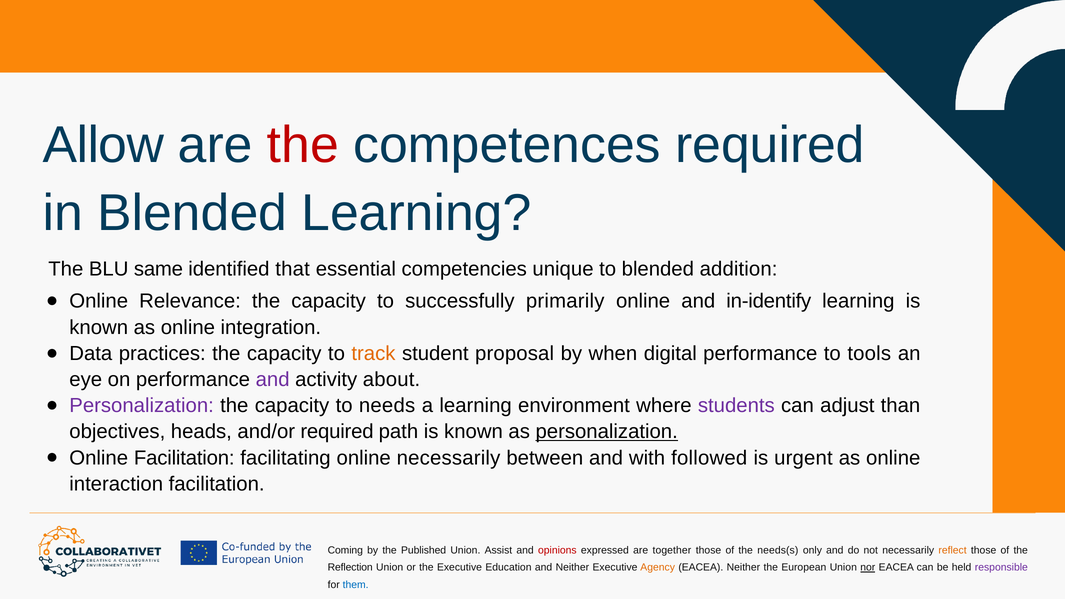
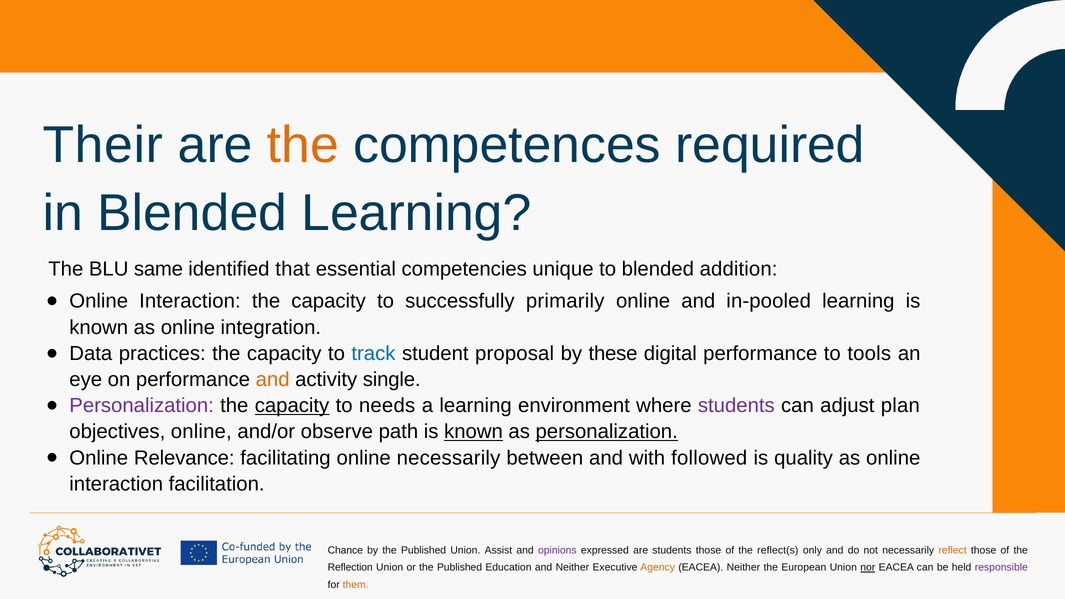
Allow: Allow -> Their (103, 145)
the colour: red -> orange (303, 145)
Relevance: Relevance -> Interaction (190, 301)
in-identify: in-identify -> in-pooled (769, 301)
track colour: orange -> blue (373, 354)
when: when -> these (613, 354)
and colour: purple -> orange (273, 380)
about: about -> single (392, 380)
capacity underline: none -> present (292, 406)
than: than -> plan (900, 406)
objectives heads: heads -> online (201, 432)
and/or required: required -> observe (337, 432)
known underline: none -> present (473, 432)
Online Facilitation: Facilitation -> Relevance (184, 458)
urgent: urgent -> quality (804, 458)
Coming: Coming -> Chance (345, 550)
opinions colour: red -> purple (557, 550)
are together: together -> students (672, 550)
needs(s: needs(s -> reflect(s (778, 550)
or the Executive: Executive -> Published (460, 568)
them colour: blue -> orange (356, 585)
